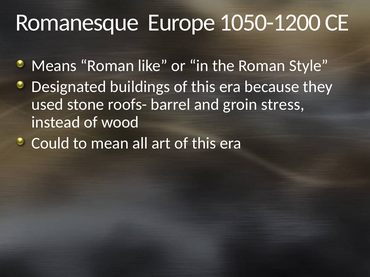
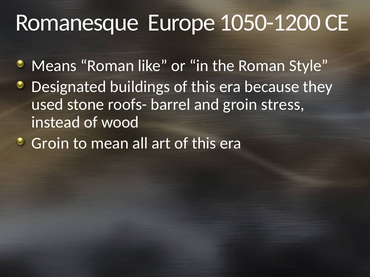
Could: Could -> Groin (50, 144)
